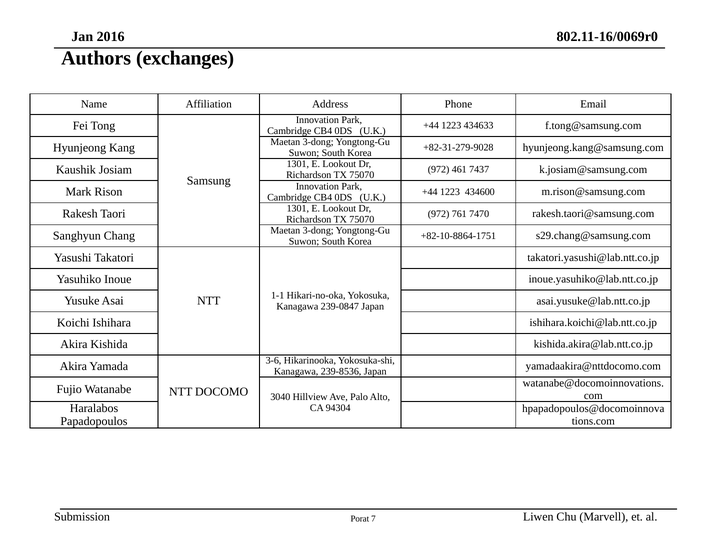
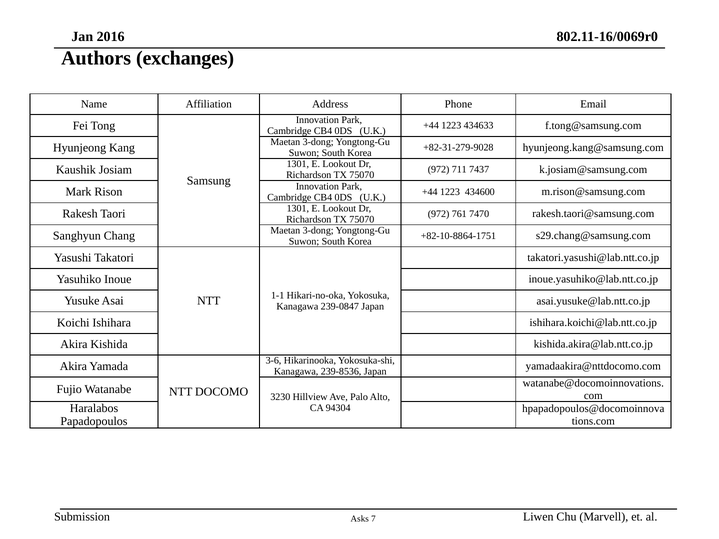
461: 461 -> 711 (459, 170)
3040: 3040 -> 3230 (280, 397)
Porat: Porat -> Asks (360, 519)
